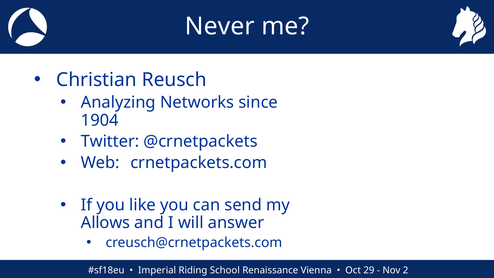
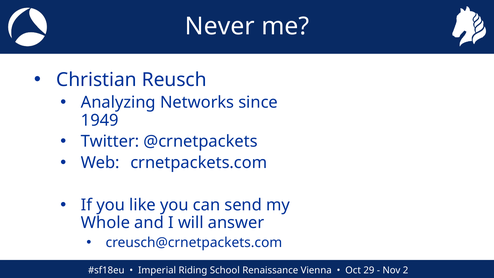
1904: 1904 -> 1949 (100, 120)
Allows: Allows -> Whole (105, 223)
